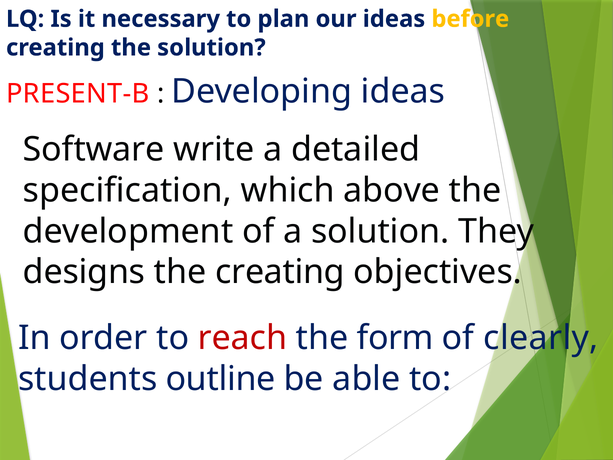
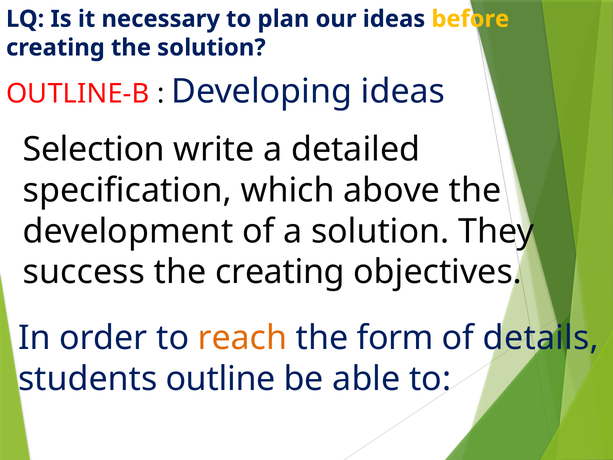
PRESENT-B: PRESENT-B -> OUTLINE-B (78, 94)
Software: Software -> Selection (94, 149)
designs: designs -> success (84, 272)
reach colour: red -> orange (243, 338)
clearly: clearly -> details (541, 338)
